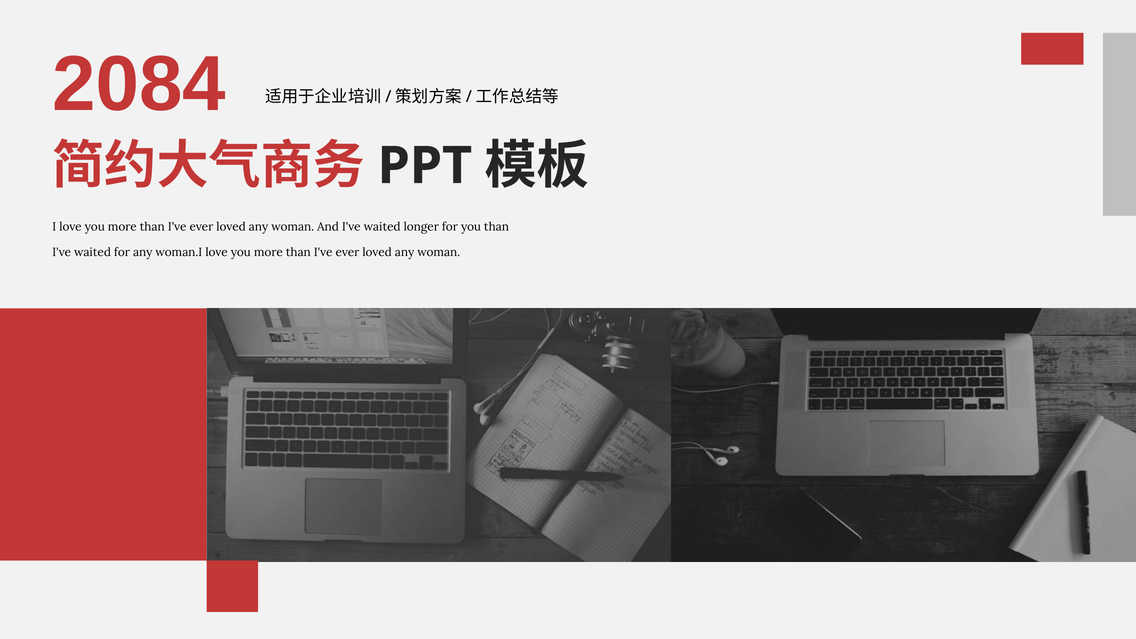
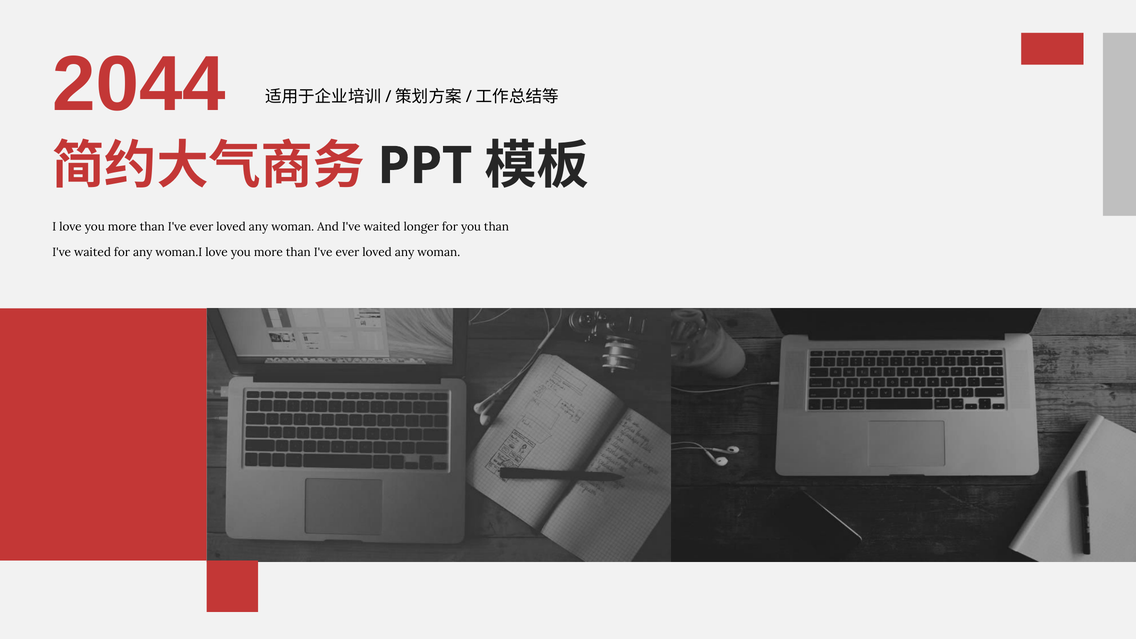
2084: 2084 -> 2044 (139, 85)
